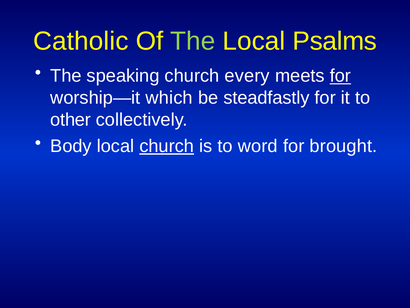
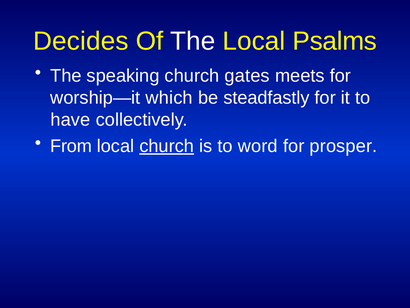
Catholic: Catholic -> Decides (81, 41)
The colour: light green -> white (193, 41)
every: every -> gates (247, 76)
for underline: present -> none (340, 76)
other: other -> have (70, 120)
Body: Body -> From (71, 146)
brought: brought -> prosper (343, 146)
